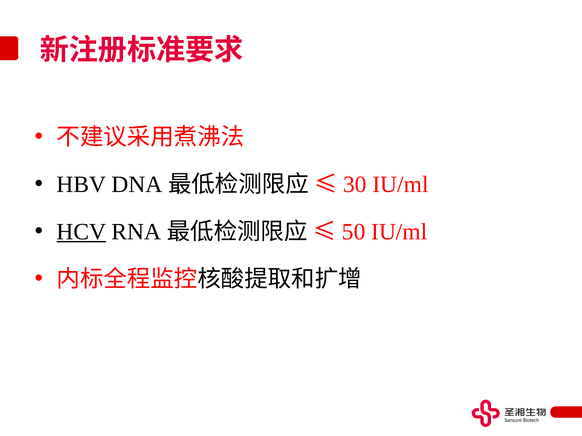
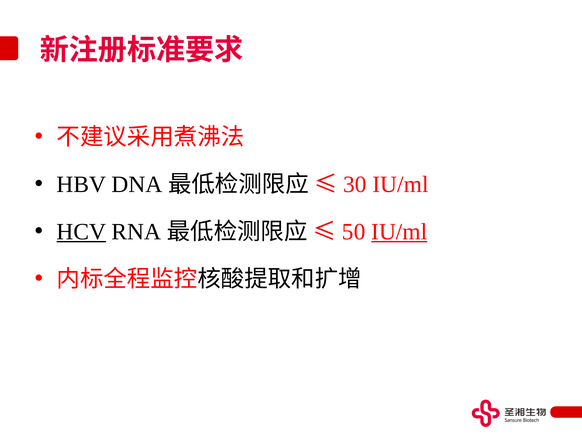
IU/ml underline: none -> present (399, 232)
